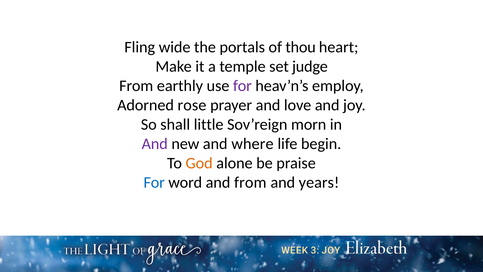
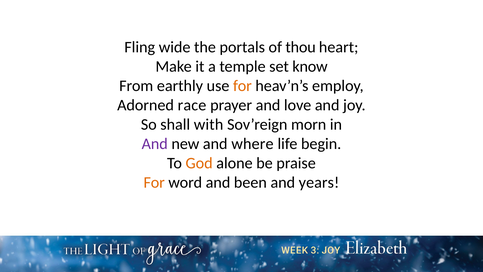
judge: judge -> know (310, 67)
for colour: purple -> orange (242, 86)
rose: rose -> race (192, 105)
little: little -> with (209, 125)
For colour: blue -> orange (154, 182)
and from: from -> been (250, 182)
